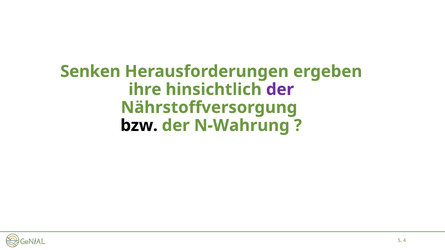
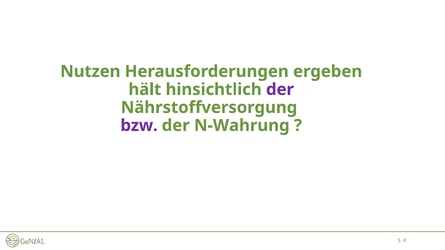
Senken: Senken -> Nutzen (90, 72)
ihre: ihre -> hält (145, 90)
bzw colour: black -> purple (139, 126)
